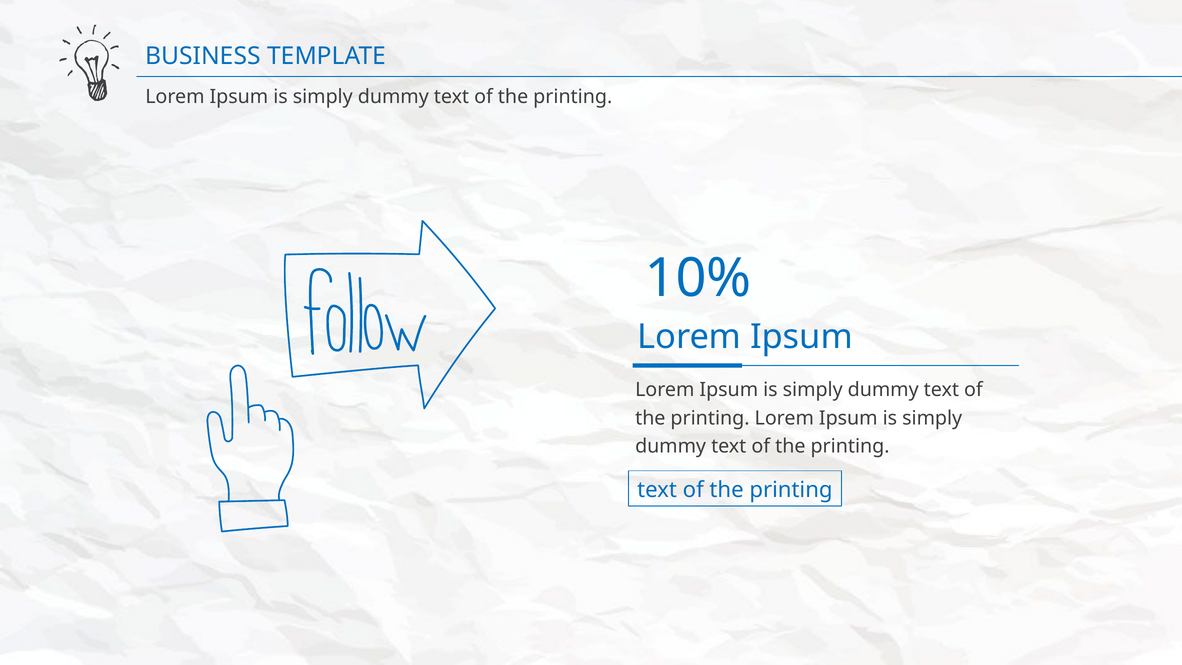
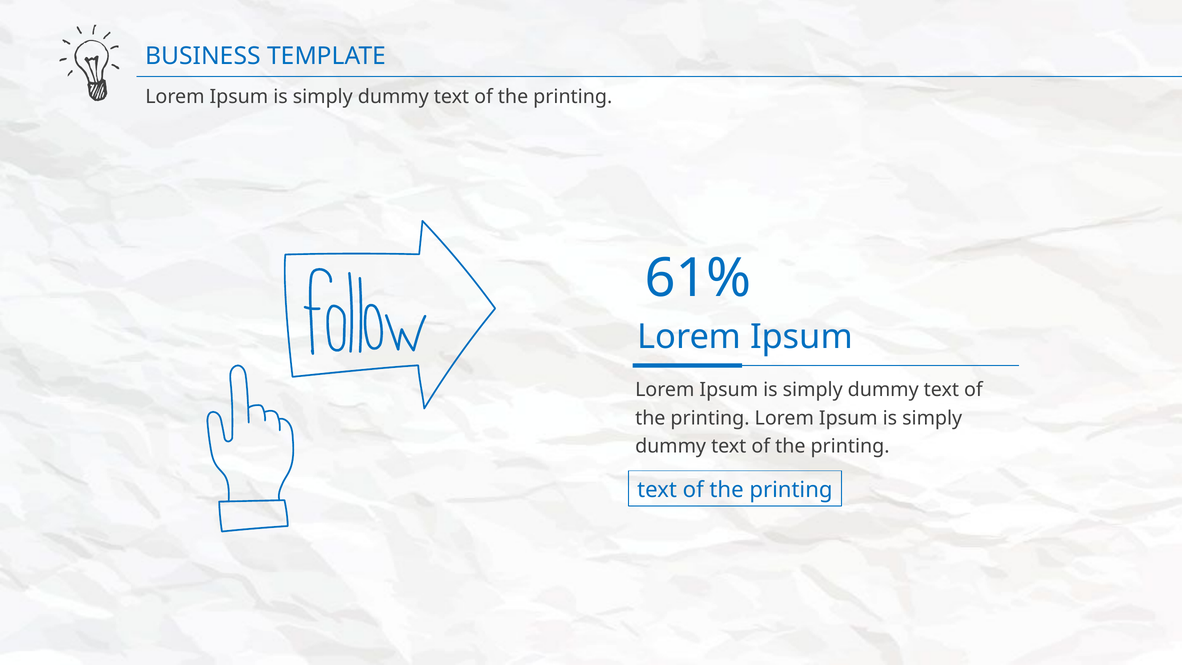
10%: 10% -> 61% (698, 278)
